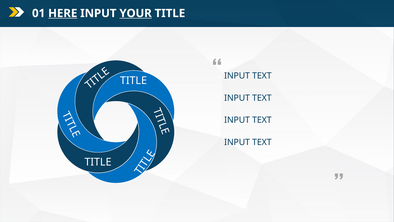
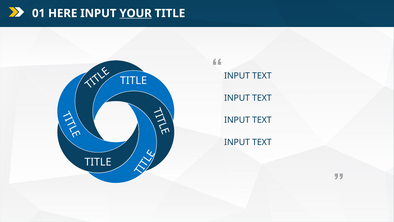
HERE underline: present -> none (63, 13)
